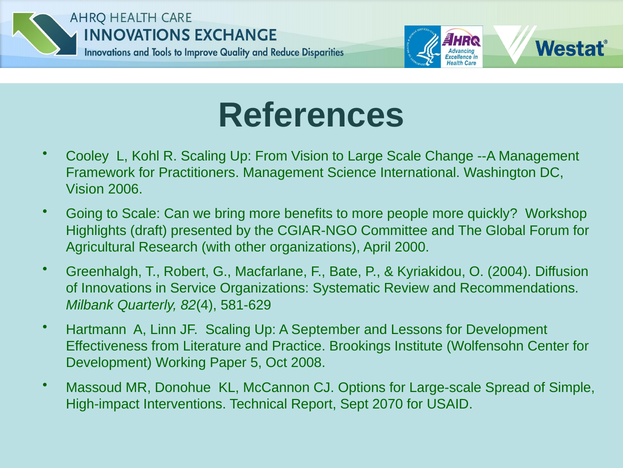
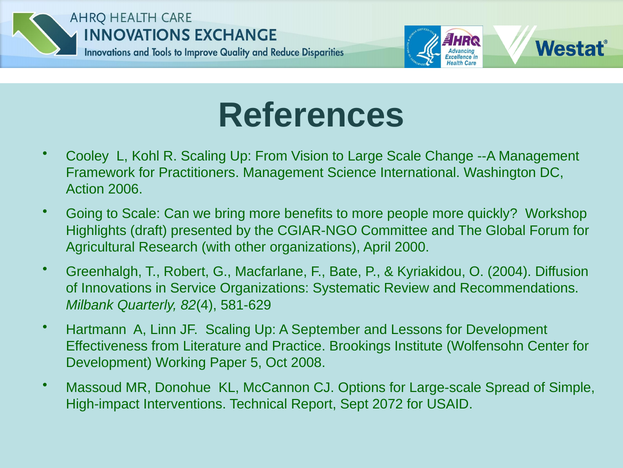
Vision: Vision -> Action (85, 189)
2070: 2070 -> 2072 (388, 403)
